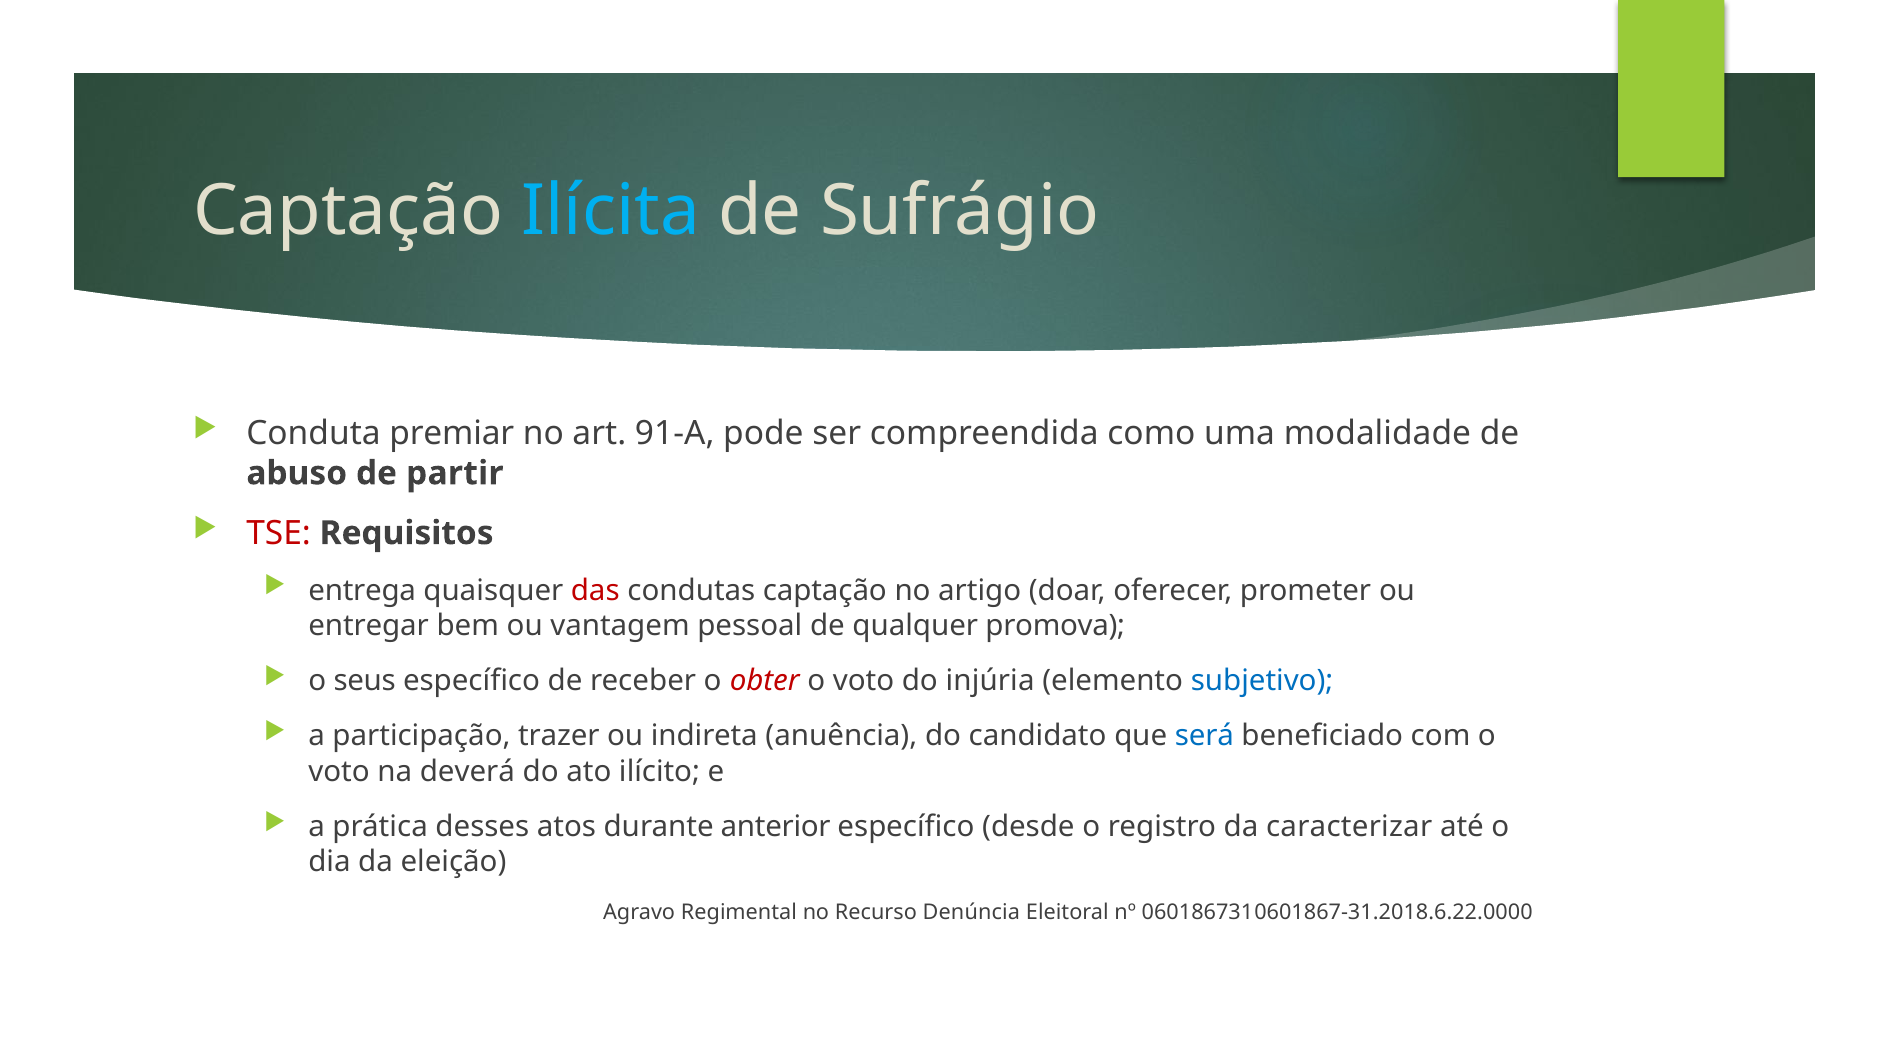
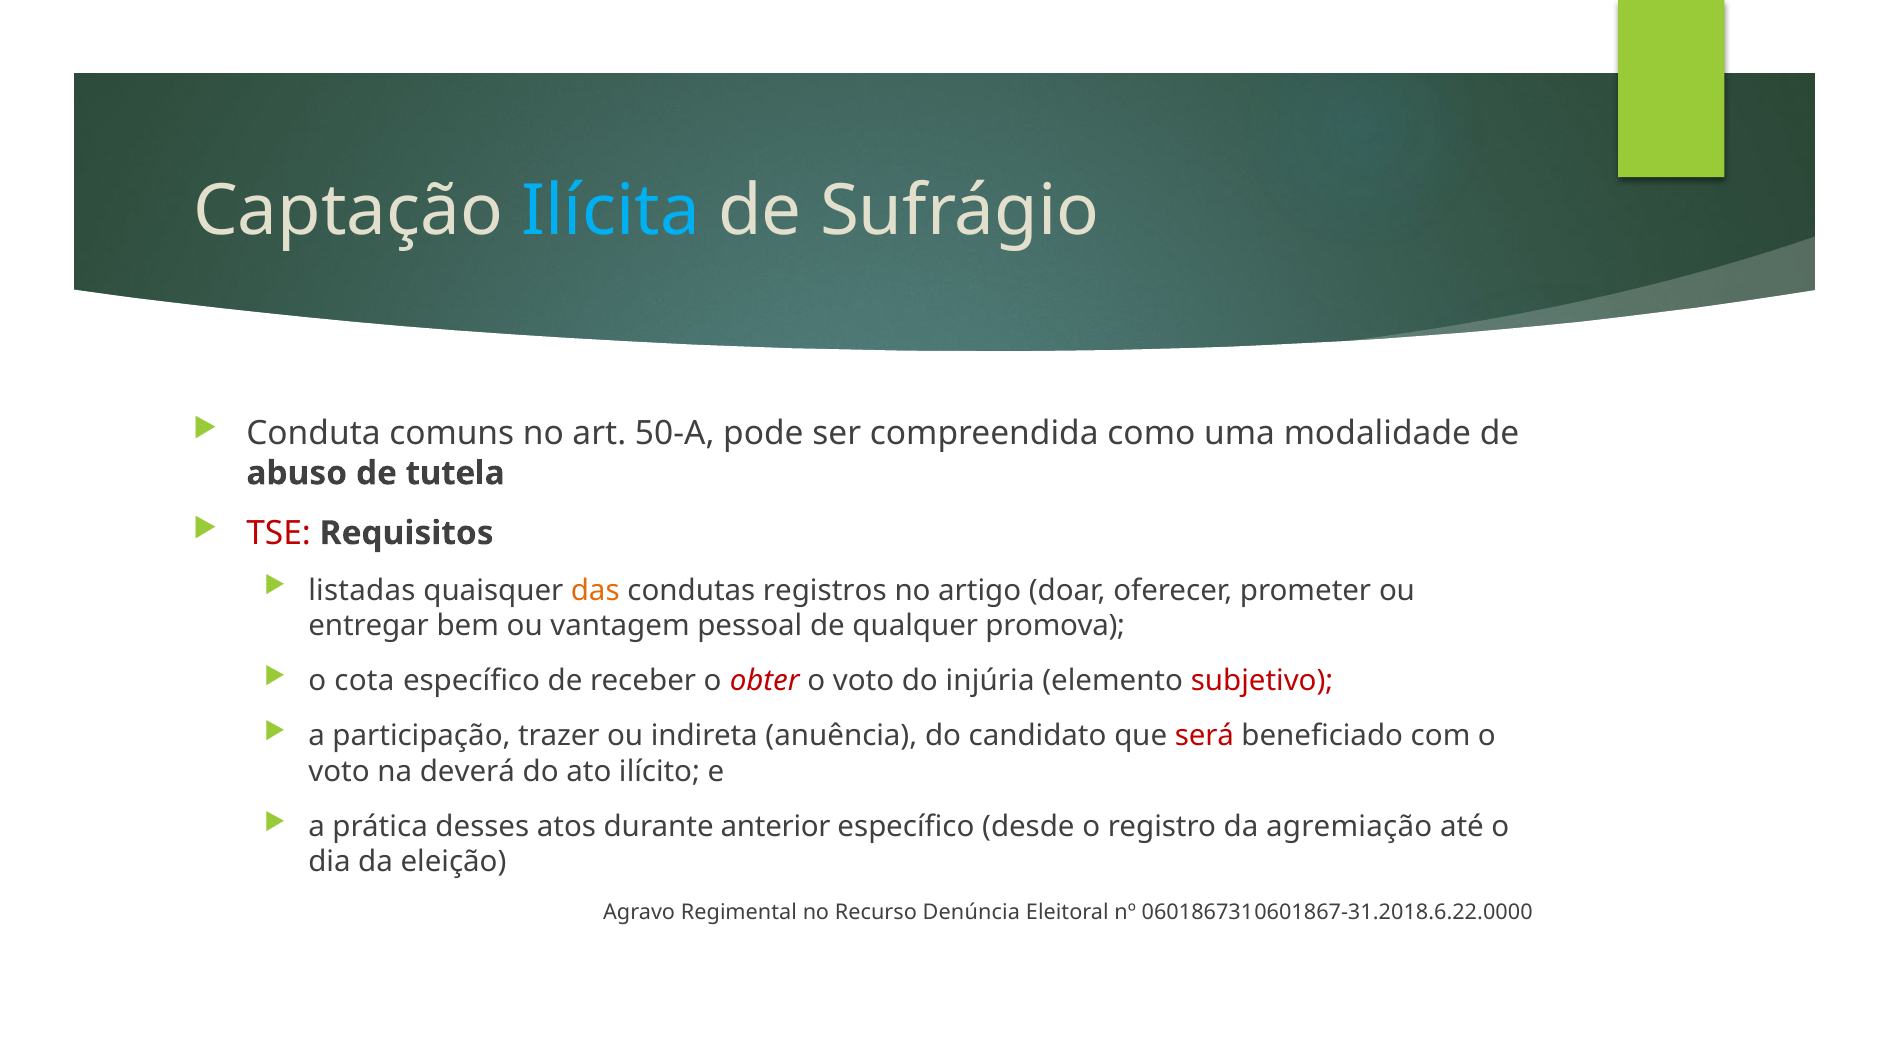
premiar: premiar -> comuns (452, 433)
91-A: 91-A -> 50-A (675, 433)
partir: partir -> tutela (455, 473)
entrega: entrega -> listadas (362, 590)
das colour: red -> orange (595, 590)
condutas captação: captação -> registros (825, 590)
seus: seus -> cota (364, 681)
subjetivo colour: blue -> red (1262, 681)
será colour: blue -> red (1204, 736)
caracterizar: caracterizar -> agremiação (1349, 827)
